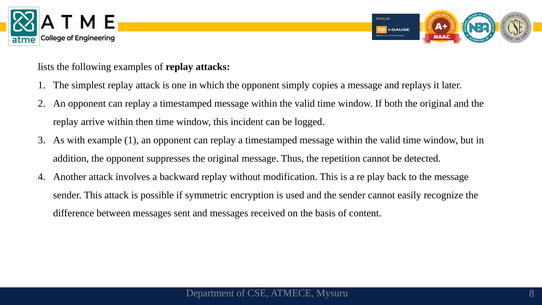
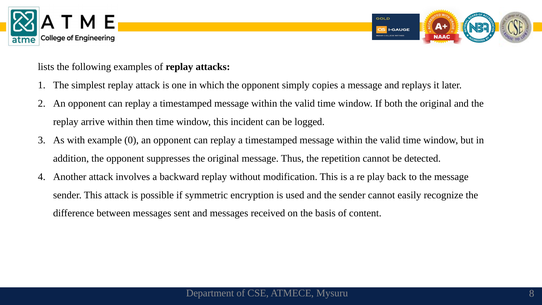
example 1: 1 -> 0 (132, 140)
